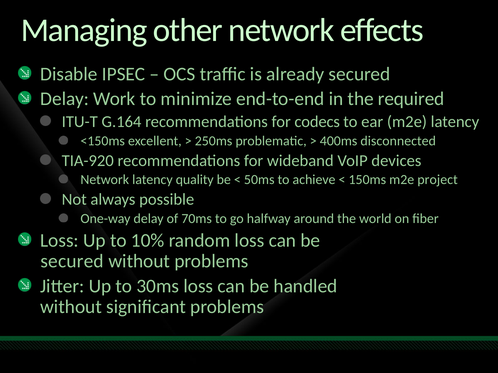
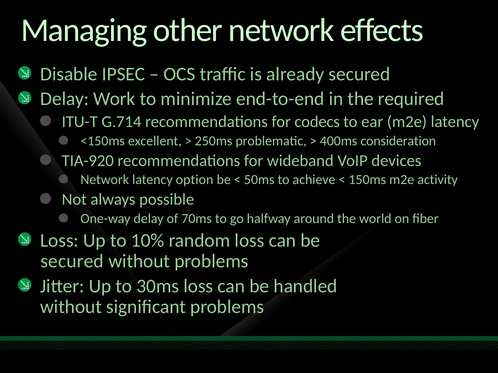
G.164: G.164 -> G.714 (121, 122)
disconnected: disconnected -> consideration (398, 141)
quality: quality -> option (195, 180)
project: project -> activity (438, 180)
